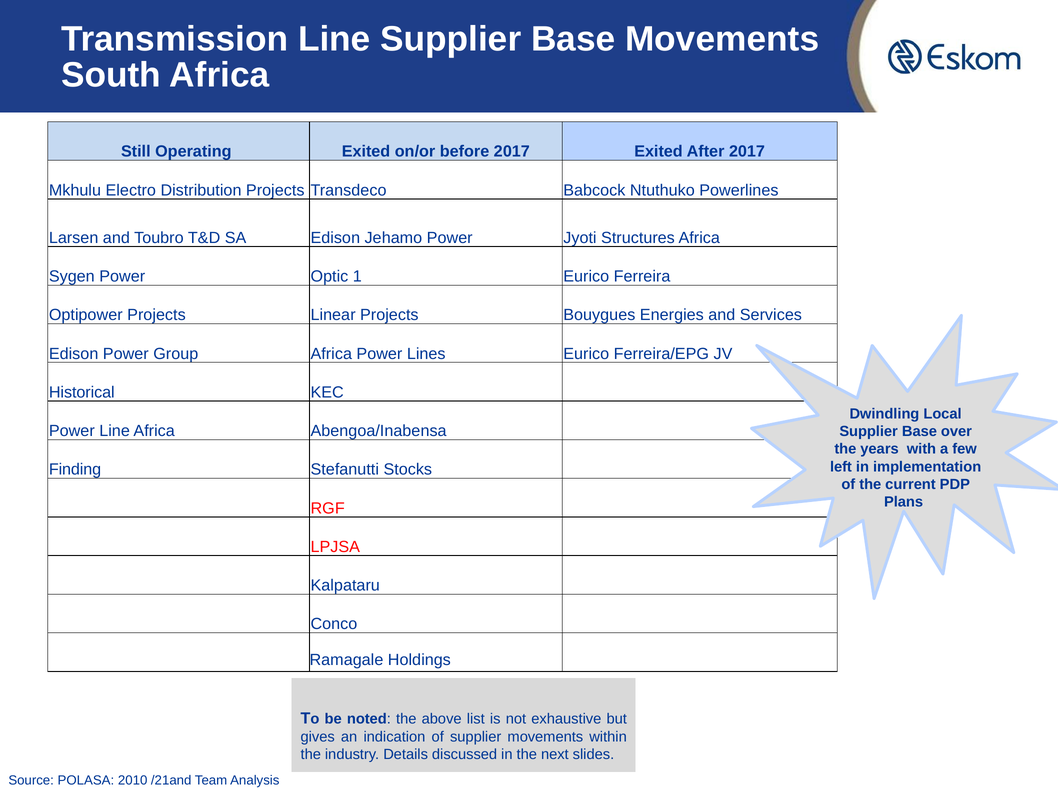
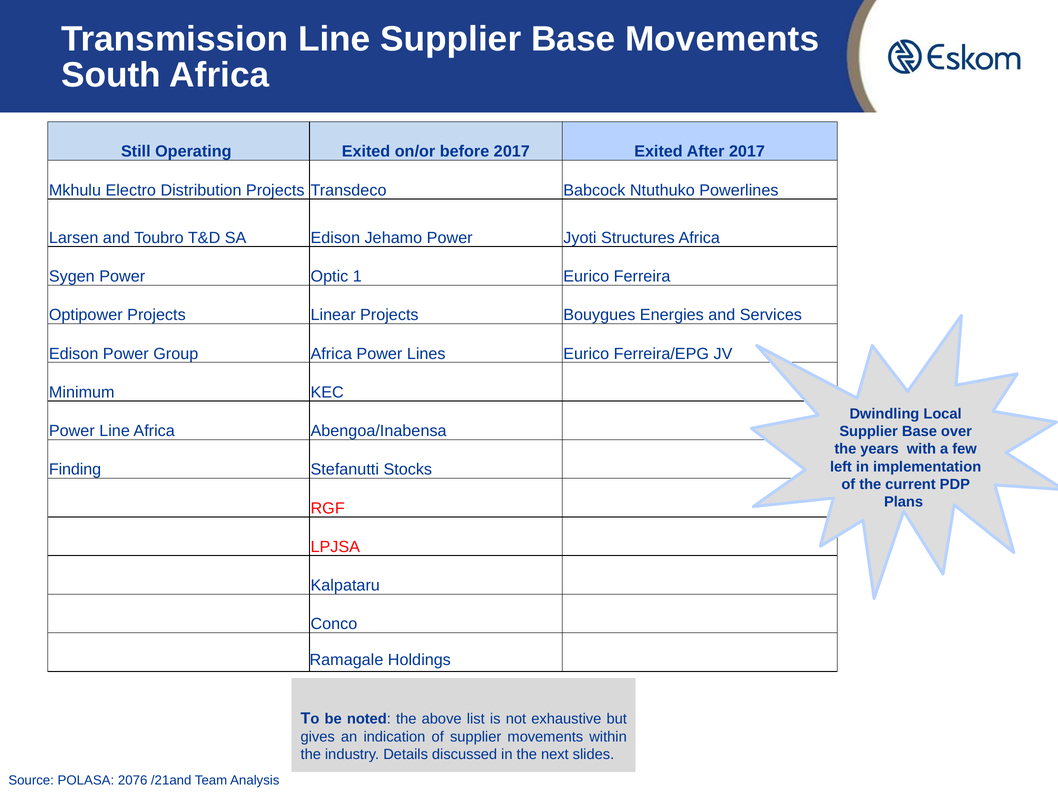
Historical: Historical -> Minimum (82, 393)
2010: 2010 -> 2076 (133, 781)
